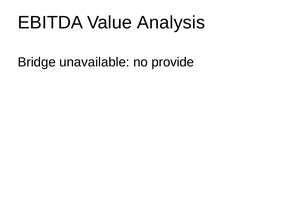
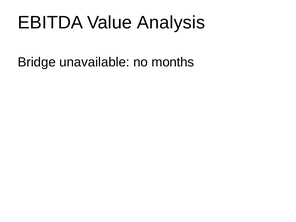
provide: provide -> months (173, 62)
